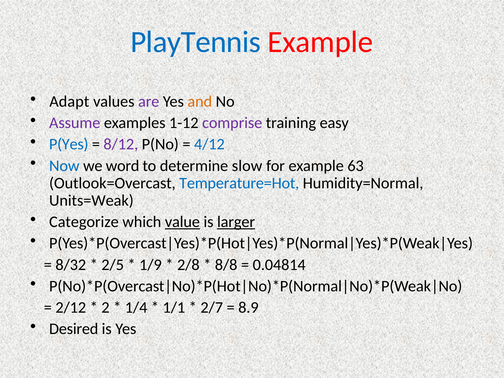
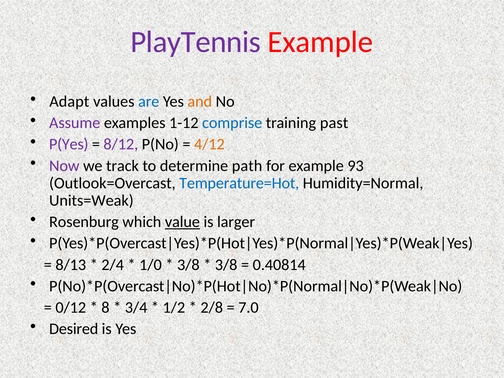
PlayTennis colour: blue -> purple (196, 42)
are colour: purple -> blue (149, 102)
comprise colour: purple -> blue (232, 123)
easy: easy -> past (334, 123)
P(Yes colour: blue -> purple (69, 144)
4/12 colour: blue -> orange (209, 144)
Now colour: blue -> purple (64, 166)
word: word -> track (122, 166)
slow: slow -> path (247, 166)
63: 63 -> 93 (356, 166)
Categorize: Categorize -> Rosenburg (84, 222)
larger underline: present -> none (236, 222)
8/32: 8/32 -> 8/13 (71, 265)
2/5: 2/5 -> 2/4 (113, 265)
1/9: 1/9 -> 1/0 (150, 265)
2/8: 2/8 -> 3/8 (188, 265)
8/8: 8/8 -> 3/8 (226, 265)
0.04814: 0.04814 -> 0.40814 (279, 265)
2/12: 2/12 -> 0/12 (71, 308)
2: 2 -> 8 (105, 308)
1/4: 1/4 -> 3/4 (136, 308)
1/1: 1/1 -> 1/2 (174, 308)
2/7: 2/7 -> 2/8 (212, 308)
8.9: 8.9 -> 7.0 (248, 308)
